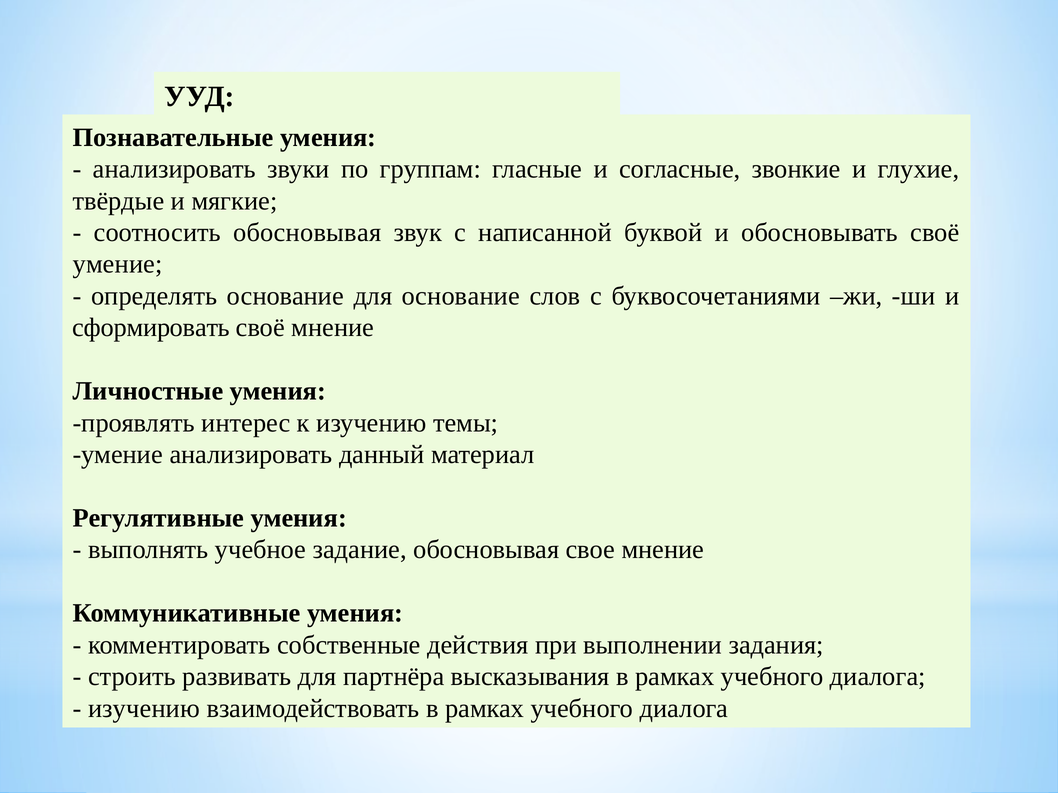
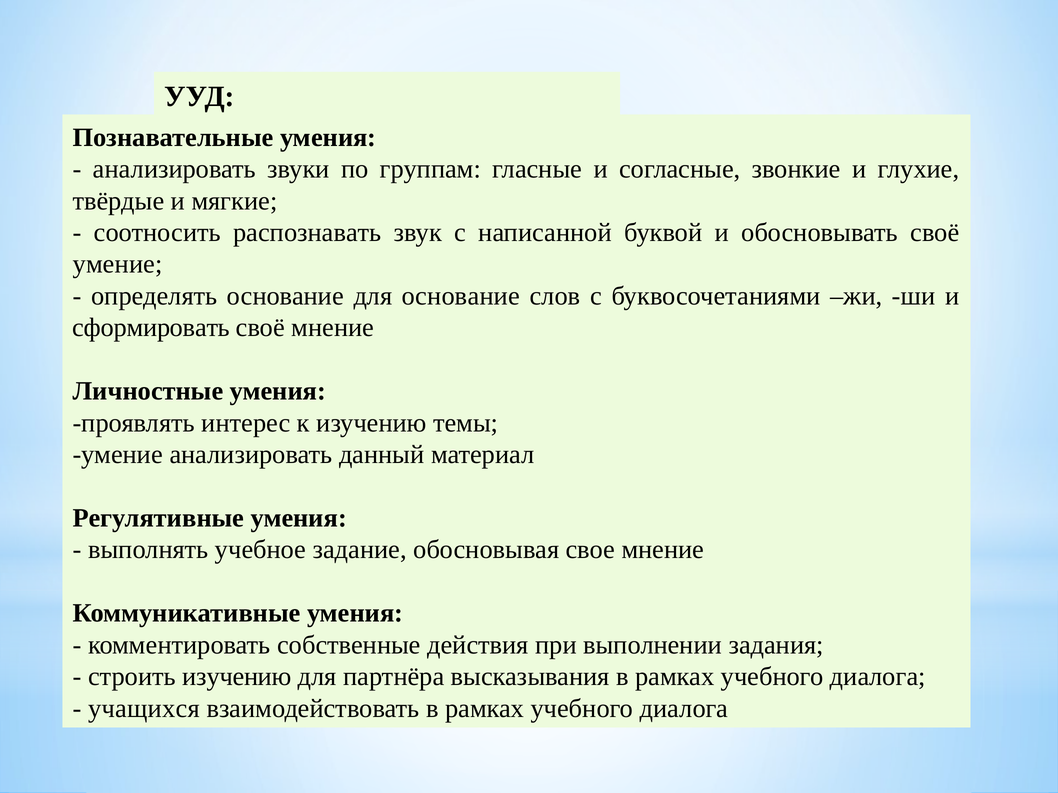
соотносить обосновывая: обосновывая -> распознавать (307, 233)
строить развивать: развивать -> изучению (237, 677)
изучению: изучению -> учащихся (144, 709)
